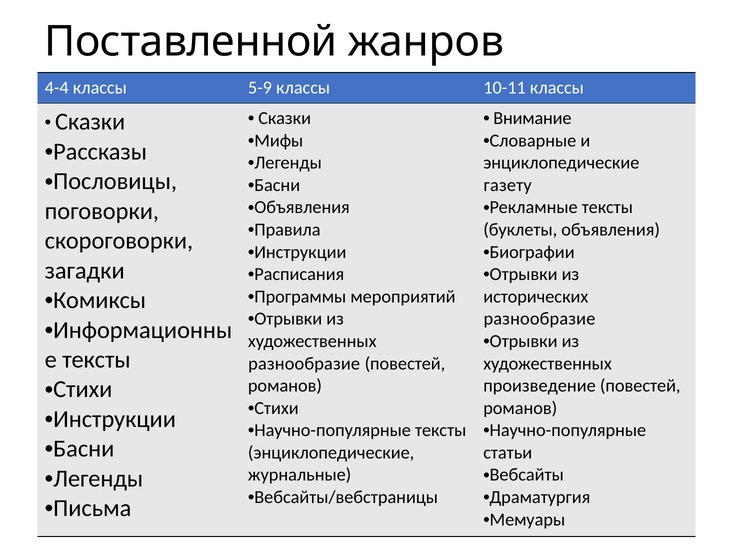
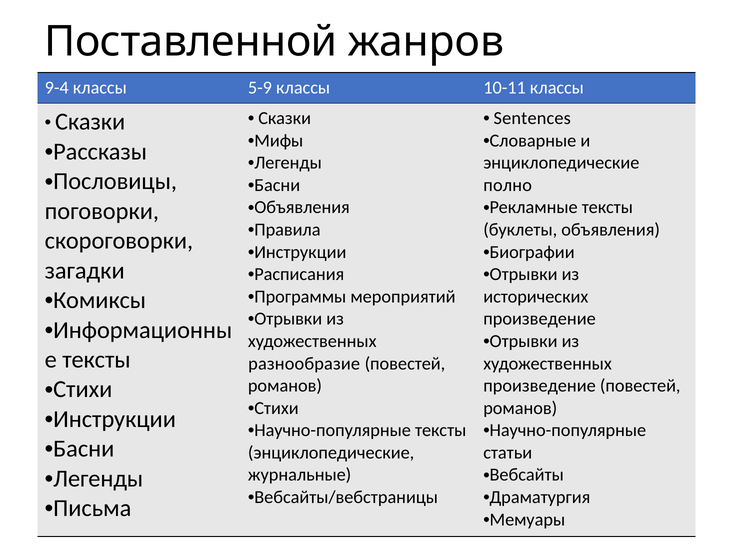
4-4: 4-4 -> 9-4 (57, 88)
Внимание: Внимание -> Sentences (532, 118)
газету: газету -> полно (508, 185)
разнообразие: разнообразие -> произведение (540, 319)
